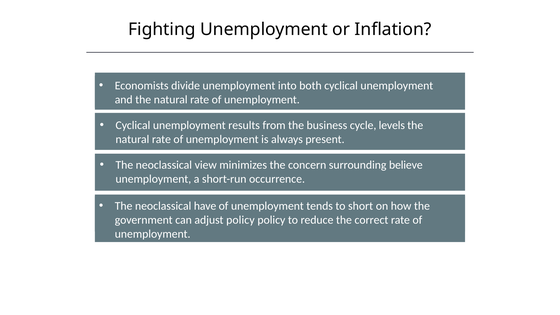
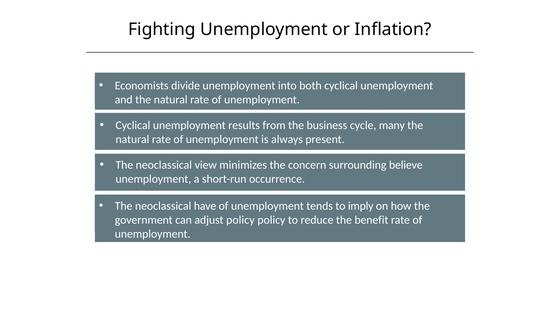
levels: levels -> many (392, 125)
short: short -> imply (361, 206)
correct: correct -> benefit (371, 220)
